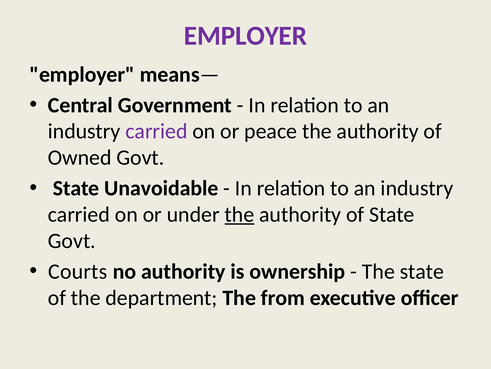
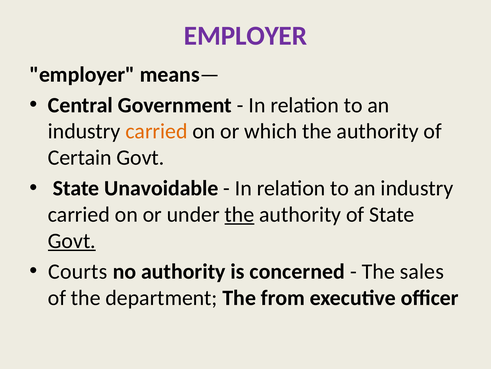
carried colour: purple -> orange (156, 131)
peace: peace -> which (271, 131)
Owned: Owned -> Certain (80, 157)
Govt underline: none -> present (72, 240)
ownership: ownership -> concerned (297, 271)
The state: state -> sales (422, 271)
